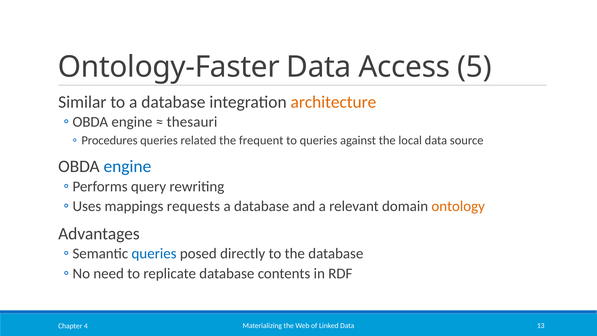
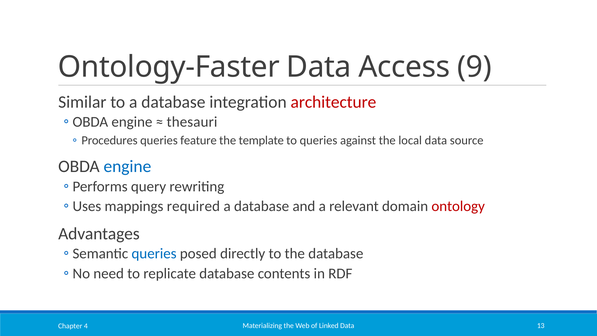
5: 5 -> 9 (475, 67)
architecture colour: orange -> red (333, 102)
related: related -> feature (199, 140)
frequent: frequent -> template (261, 140)
requests: requests -> required (193, 206)
ontology colour: orange -> red (458, 206)
